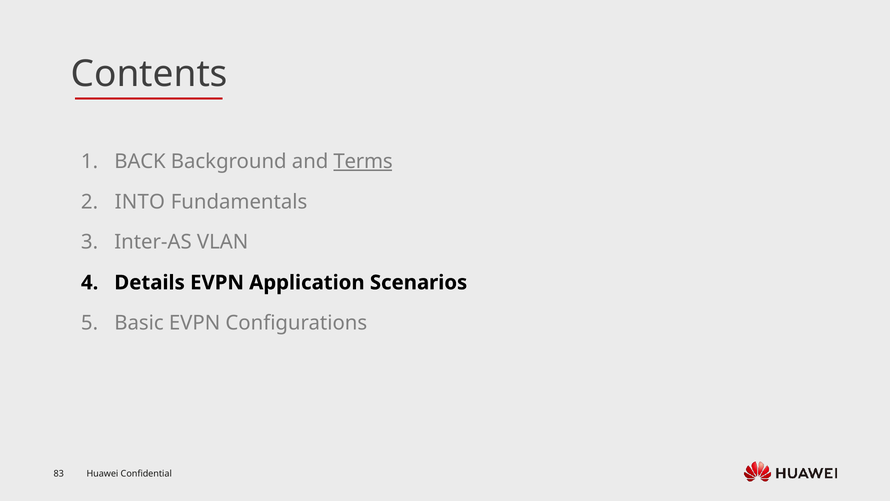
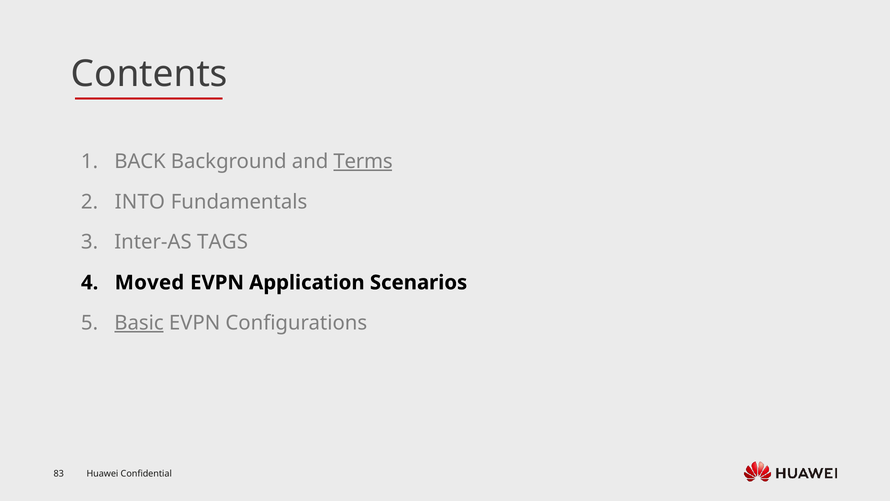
VLAN: VLAN -> TAGS (223, 242)
Details: Details -> Moved (149, 282)
Basic underline: none -> present (139, 323)
